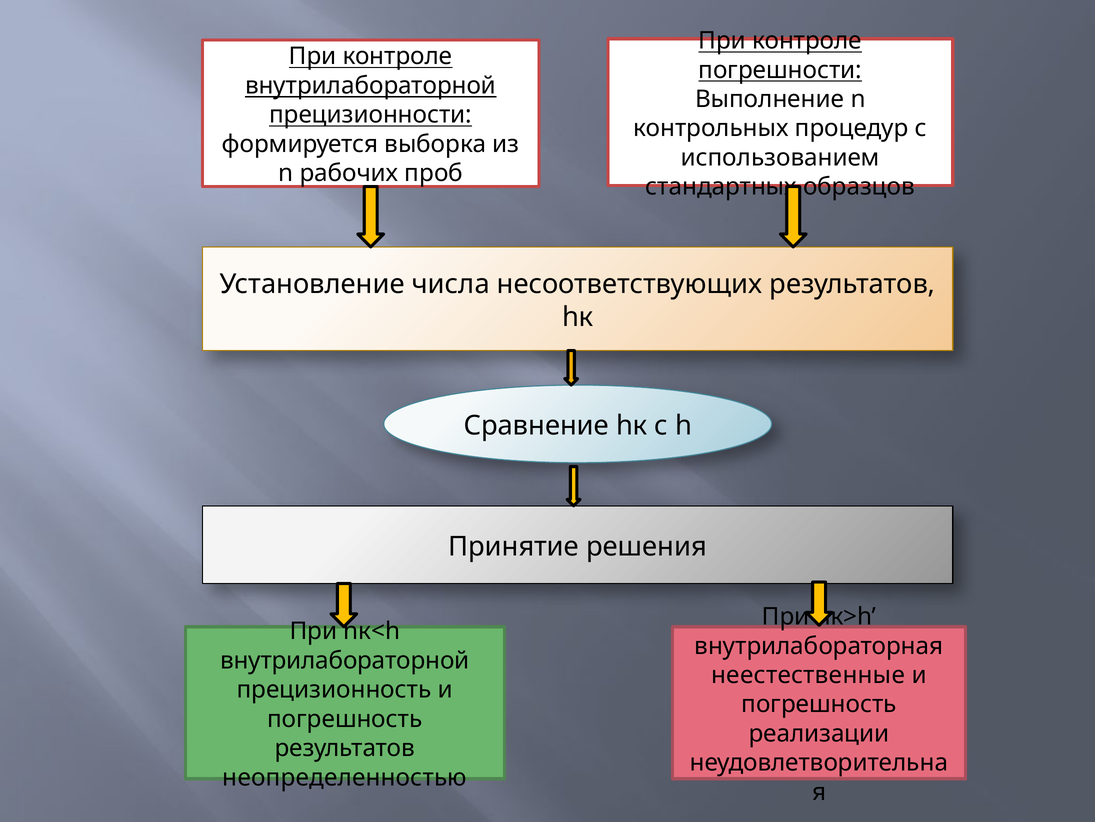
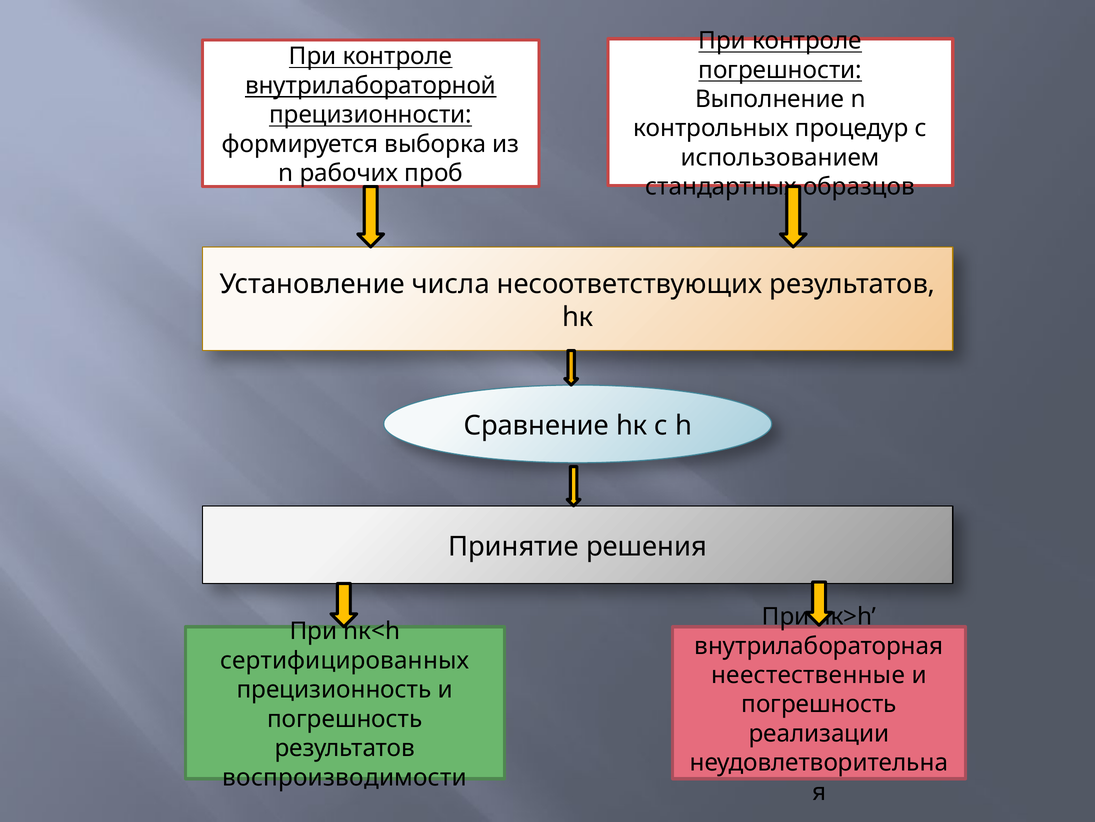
внутрилабораторной: внутрилабораторной -> сертифицированных (345, 660)
неопределенностью: неопределенностью -> воспроизводимости (345, 777)
